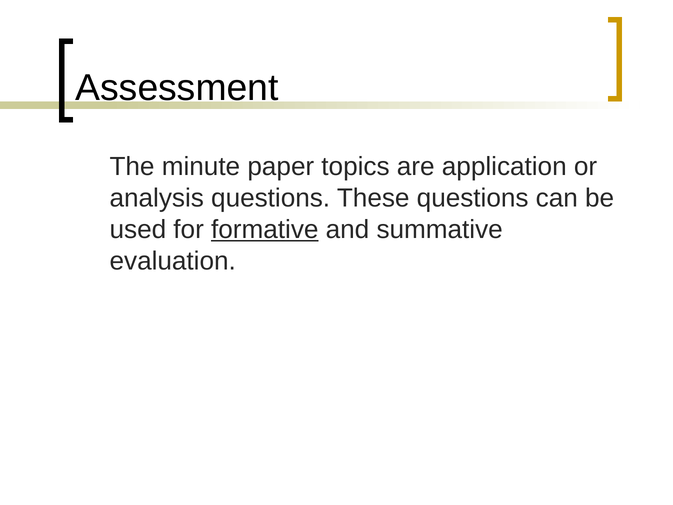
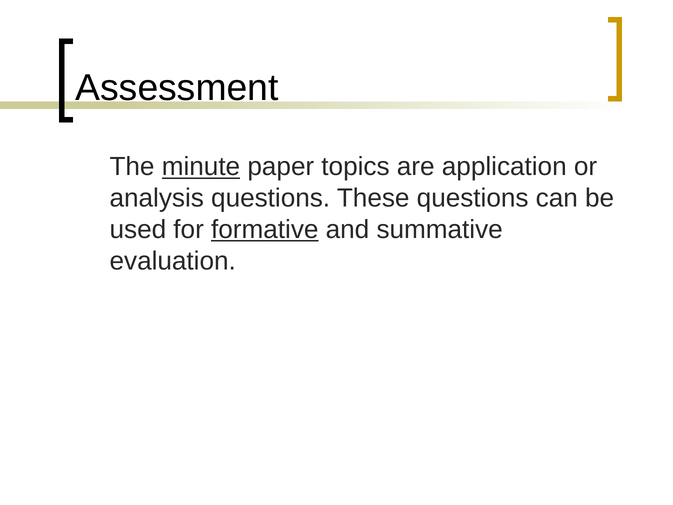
minute underline: none -> present (201, 167)
